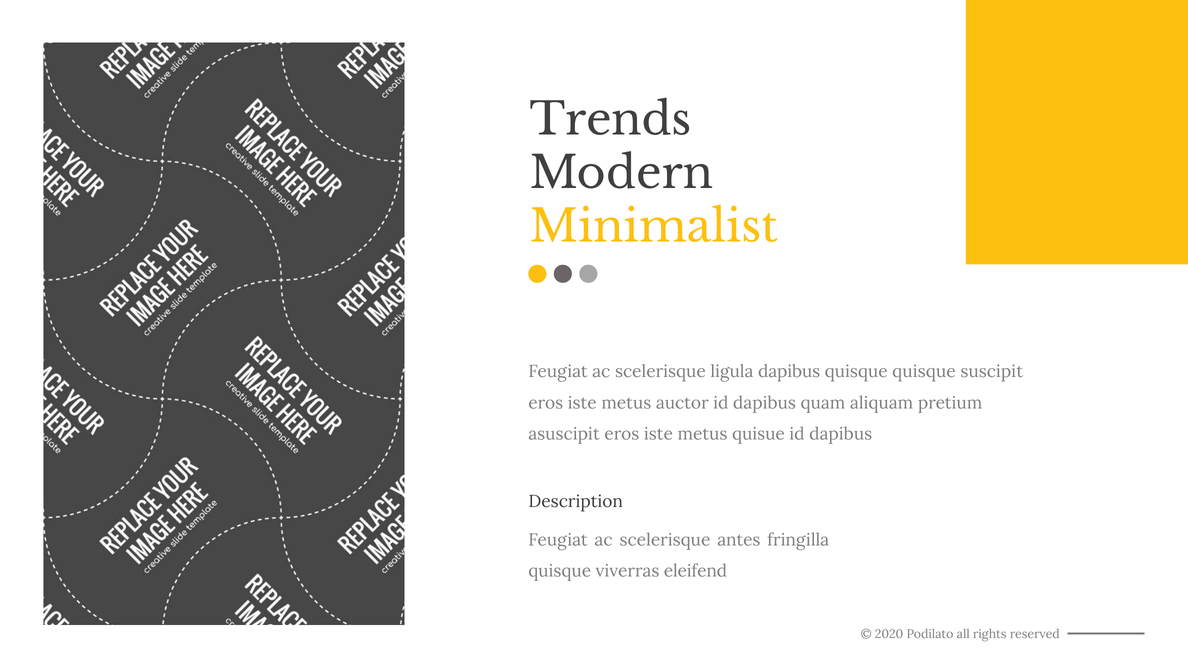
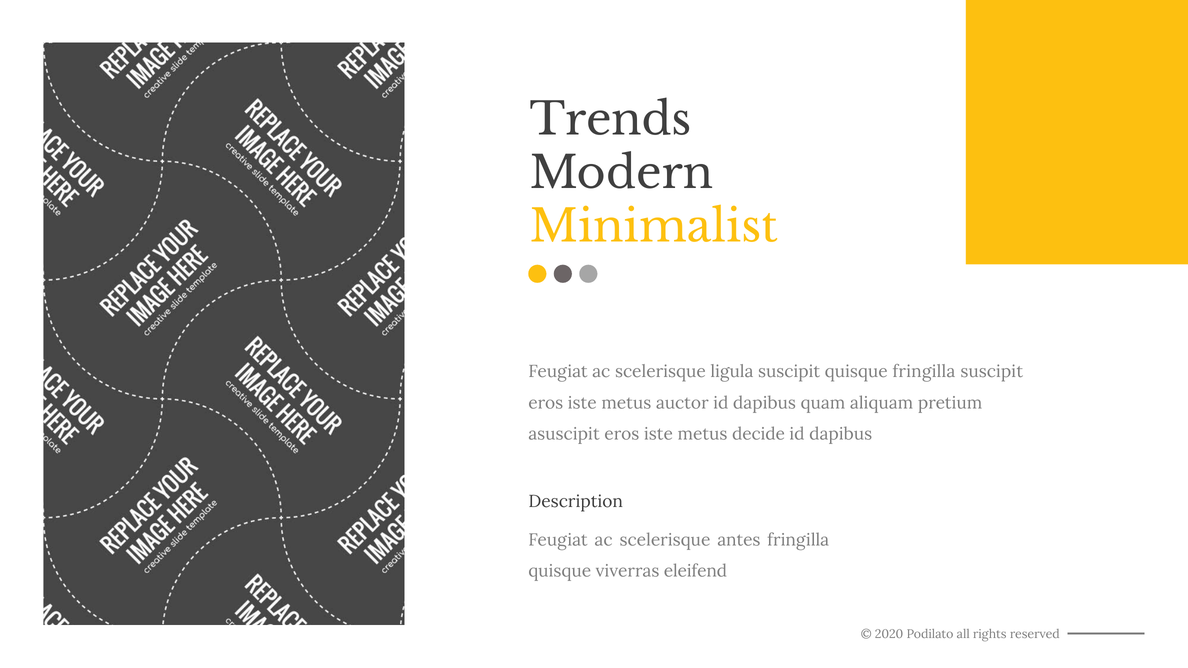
ligula dapibus: dapibus -> suscipit (789, 372)
quisque quisque: quisque -> fringilla (924, 372)
quisue: quisue -> decide (759, 434)
